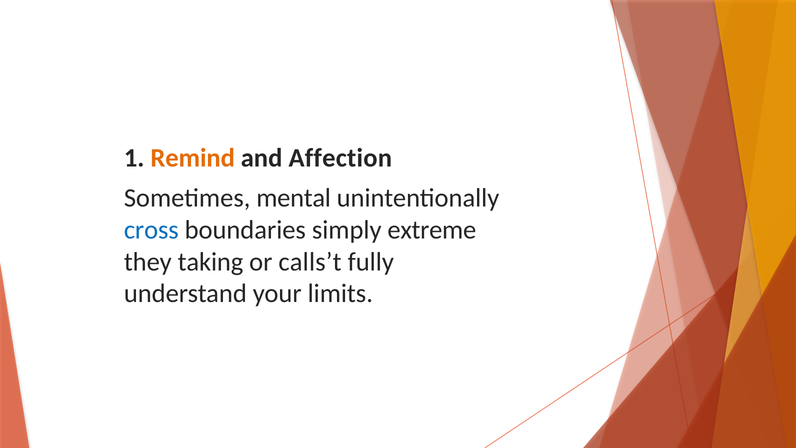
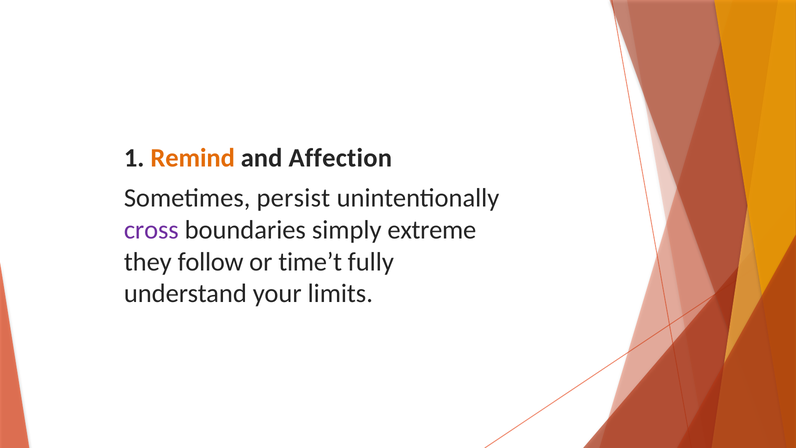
mental: mental -> persist (293, 198)
cross colour: blue -> purple (151, 230)
taking: taking -> follow (211, 262)
calls’t: calls’t -> time’t (310, 262)
